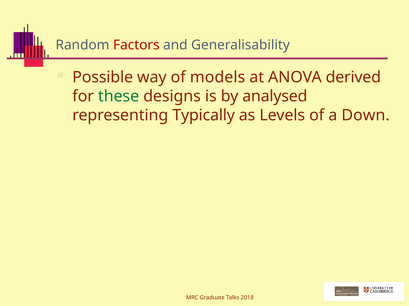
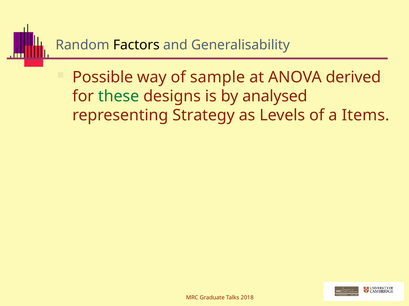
Factors colour: red -> black (136, 45)
models: models -> sample (218, 77)
Typically: Typically -> Strategy (204, 116)
Down: Down -> Items (366, 116)
